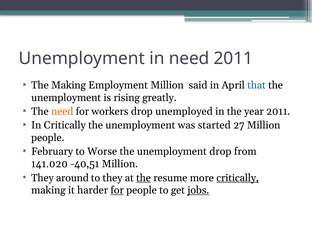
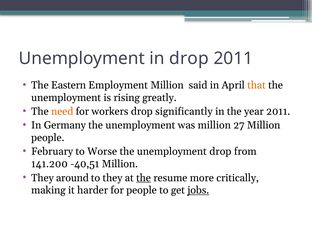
in need: need -> drop (189, 58)
The Making: Making -> Eastern (69, 85)
that colour: blue -> orange (257, 85)
unemployed: unemployed -> significantly (184, 112)
In Critically: Critically -> Germany (65, 125)
was started: started -> million (214, 125)
141.020: 141.020 -> 141.200 (49, 164)
critically underline: present -> none (238, 178)
for underline: present -> none (117, 190)
